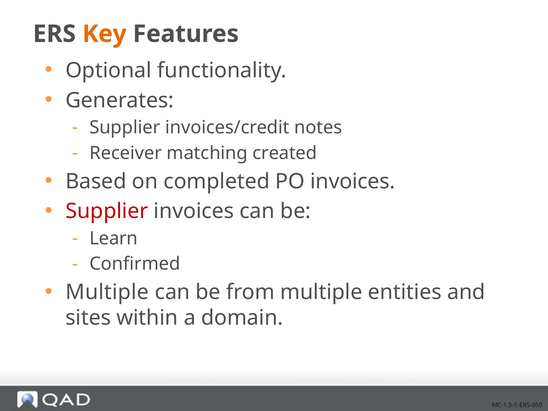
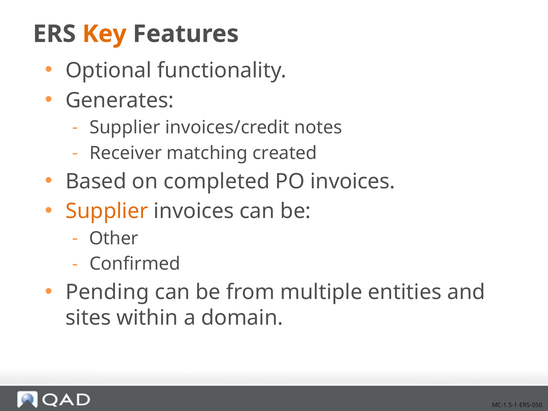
Supplier colour: red -> orange (107, 211)
Learn: Learn -> Other (114, 238)
Multiple: Multiple -> Pending (107, 292)
